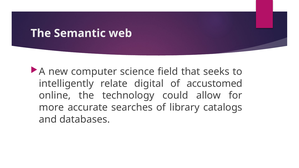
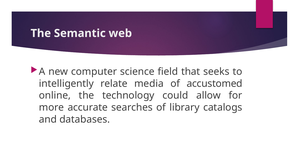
digital: digital -> media (149, 84)
